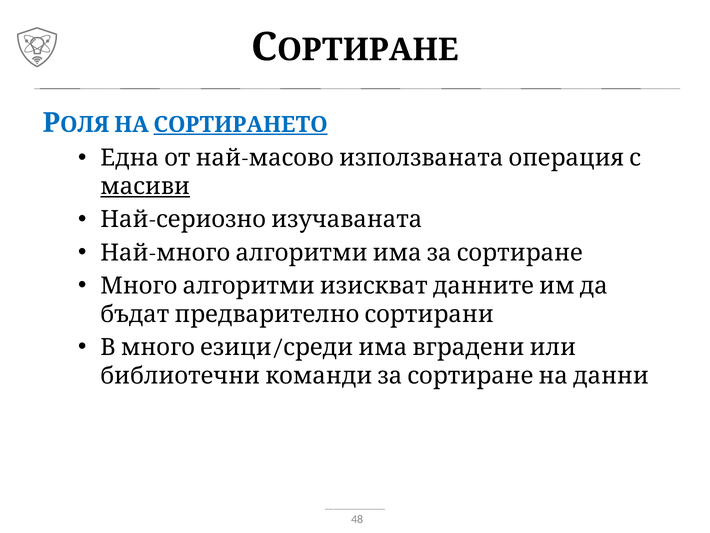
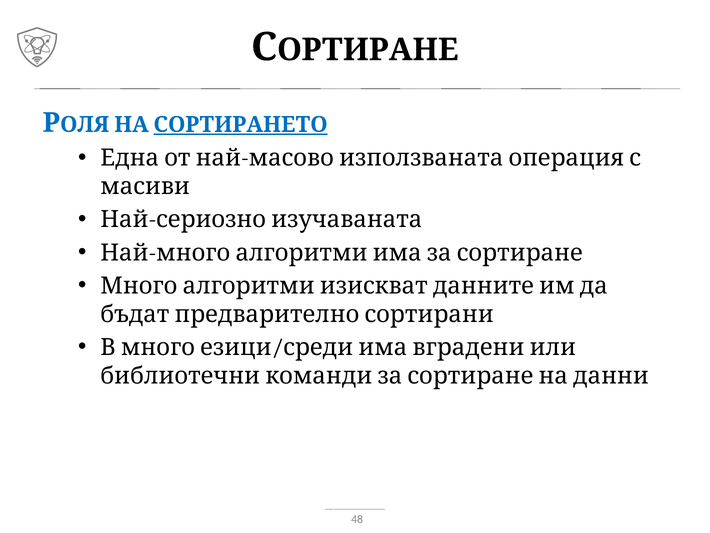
масиви underline: present -> none (145, 186)
